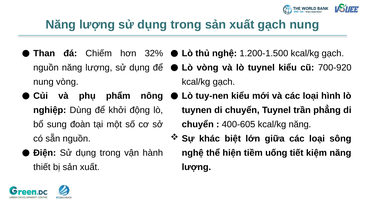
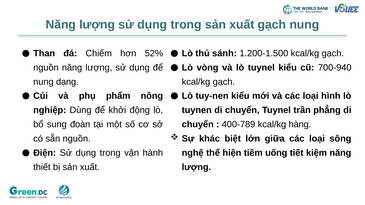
32%: 32% -> 52% (154, 53)
thủ nghệ: nghệ -> sánh (225, 53)
700-920: 700-920 -> 700-940 (335, 68)
nung vòng: vòng -> dạng (67, 82)
400-605: 400-605 -> 400-789 (239, 125)
kcal/kg năng: năng -> hàng (300, 125)
